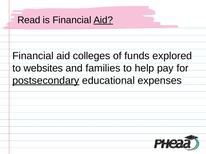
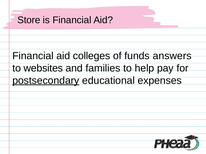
Read: Read -> Store (29, 20)
Aid underline: present -> none (103, 20)
explored: explored -> answers (172, 56)
